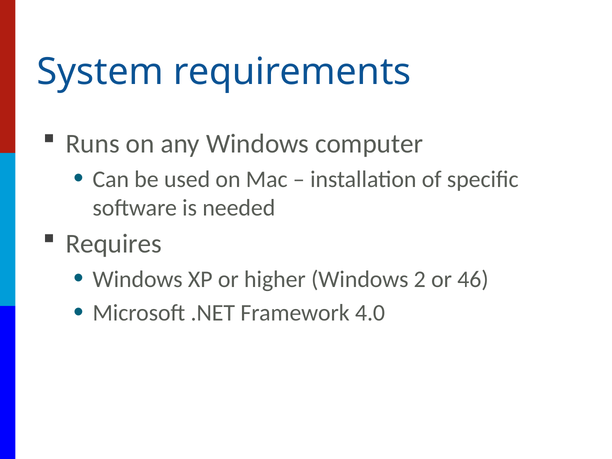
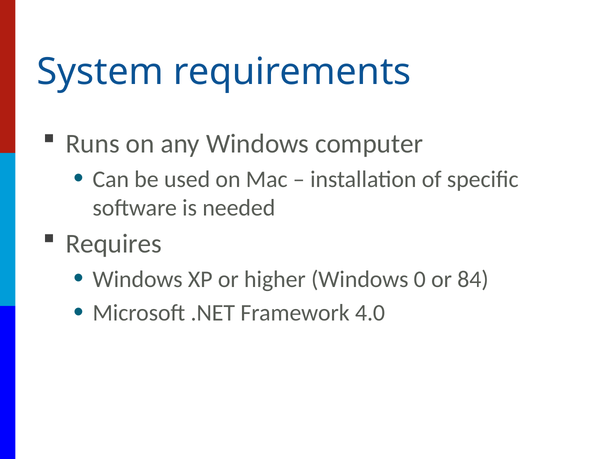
2: 2 -> 0 (420, 279)
46: 46 -> 84 (473, 279)
